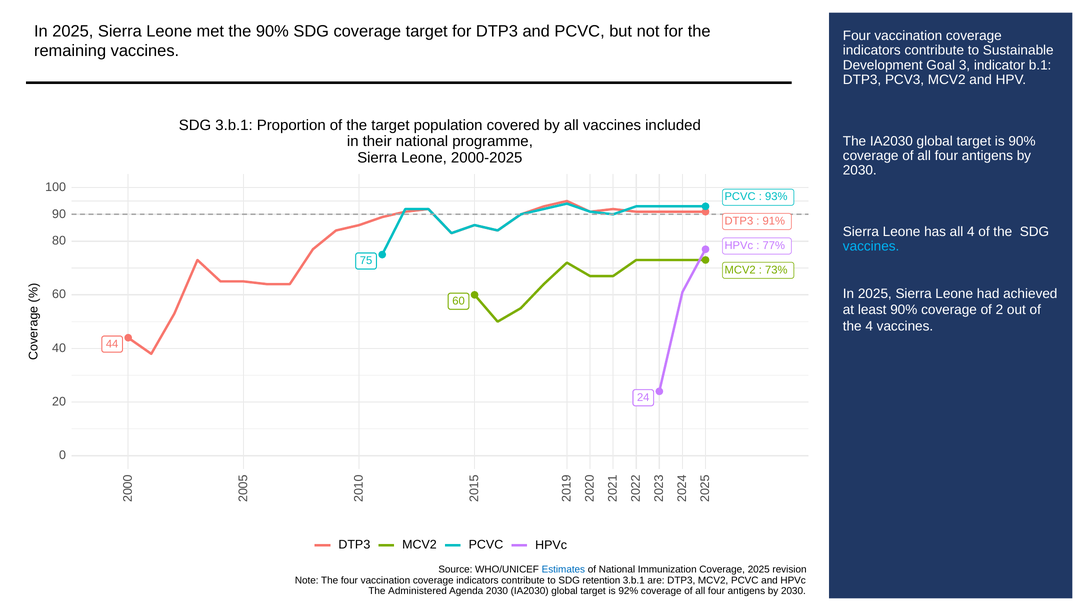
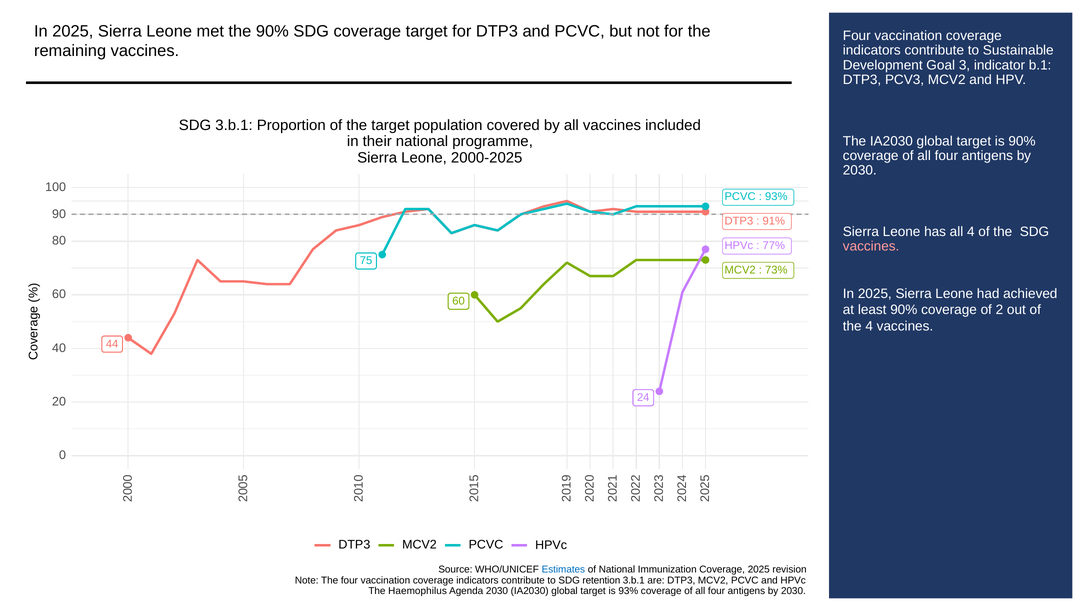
vaccines colour: light blue -> pink (871, 246)
Administered: Administered -> Haemophilus (418, 591)
is 92%: 92% -> 93% (628, 591)
